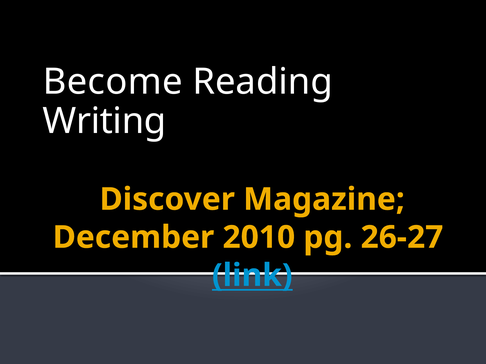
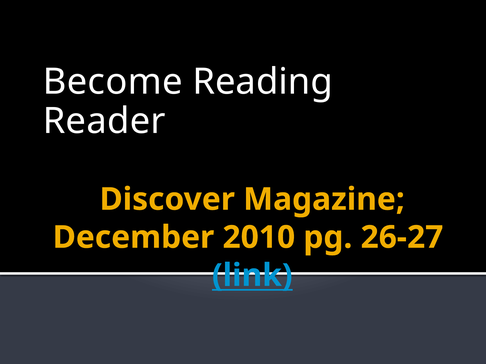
Writing: Writing -> Reader (104, 121)
